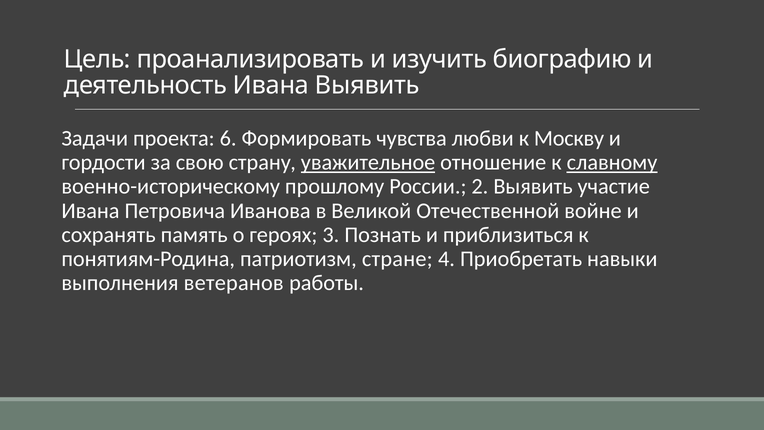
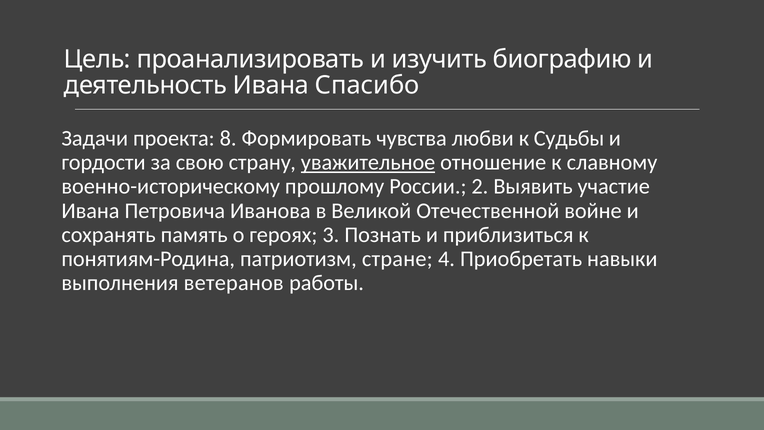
Ивана Выявить: Выявить -> Спасибо (367, 85)
6: 6 -> 8 (228, 138)
Москву: Москву -> Судьбы (569, 138)
славному underline: present -> none (612, 162)
